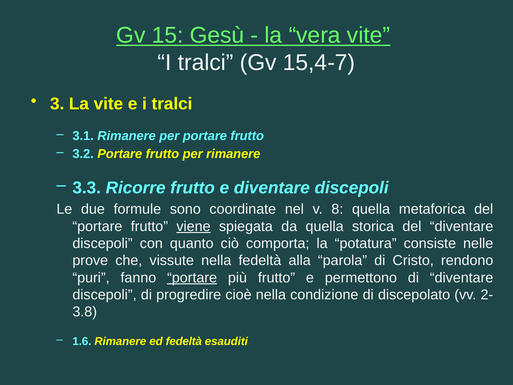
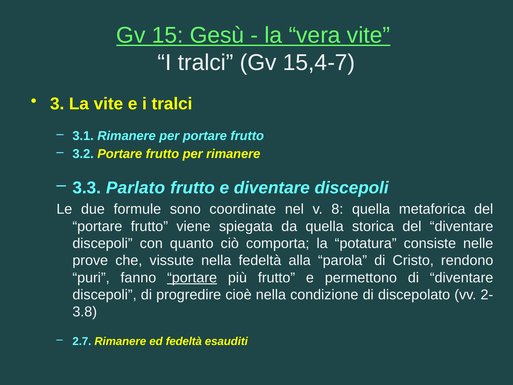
Ricorre: Ricorre -> Parlato (136, 188)
viene underline: present -> none (193, 226)
1.6: 1.6 -> 2.7 (82, 341)
